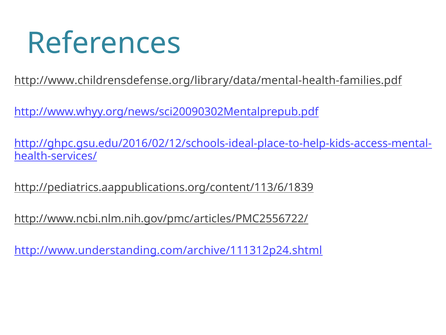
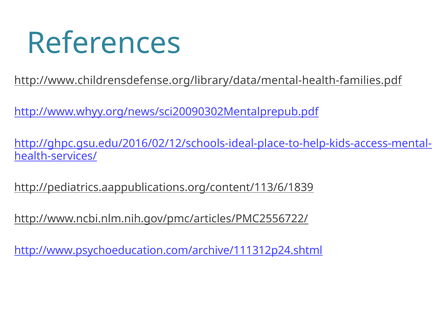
http://www.understanding.com/archive/111312p24.shtml: http://www.understanding.com/archive/111312p24.shtml -> http://www.psychoeducation.com/archive/111312p24.shtml (168, 250)
